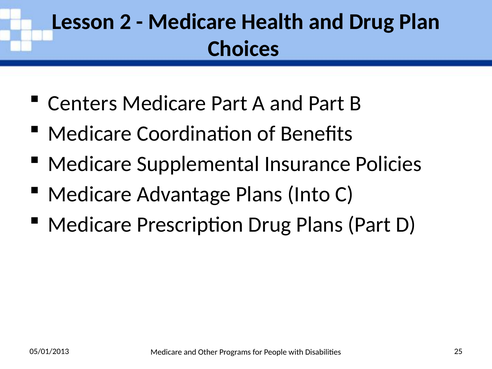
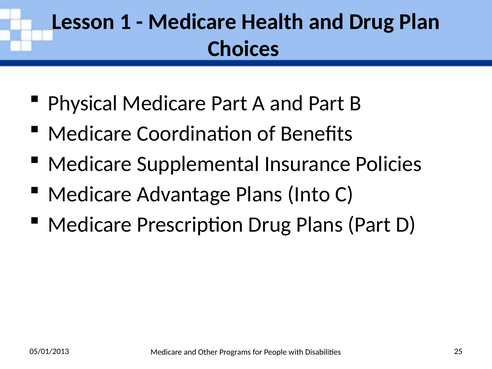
2: 2 -> 1 (125, 22)
Centers: Centers -> Physical (83, 103)
